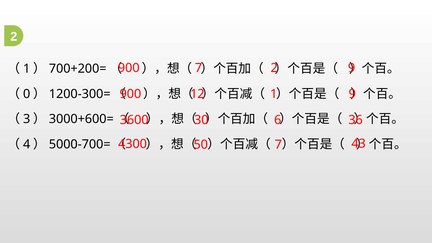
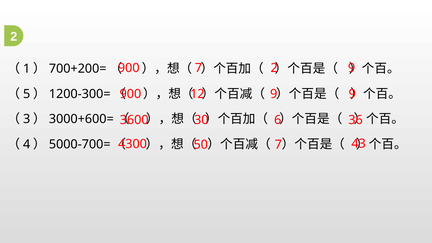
0: 0 -> 5 (27, 94)
12 1: 1 -> 9 (274, 94)
